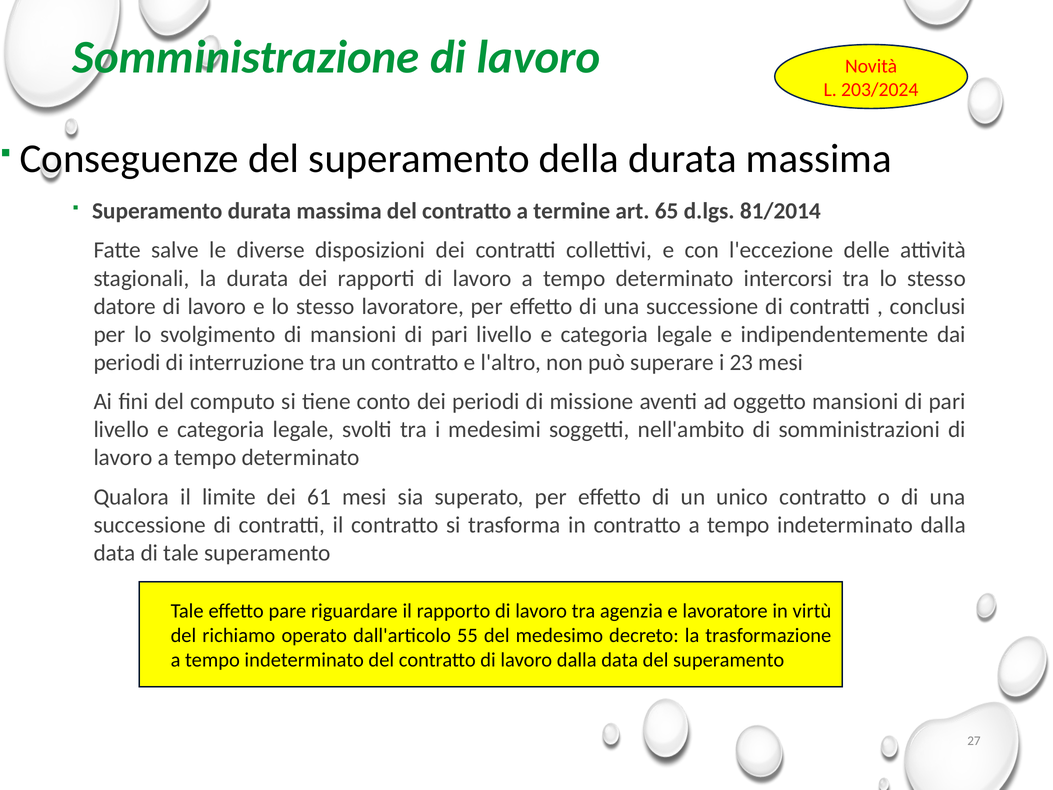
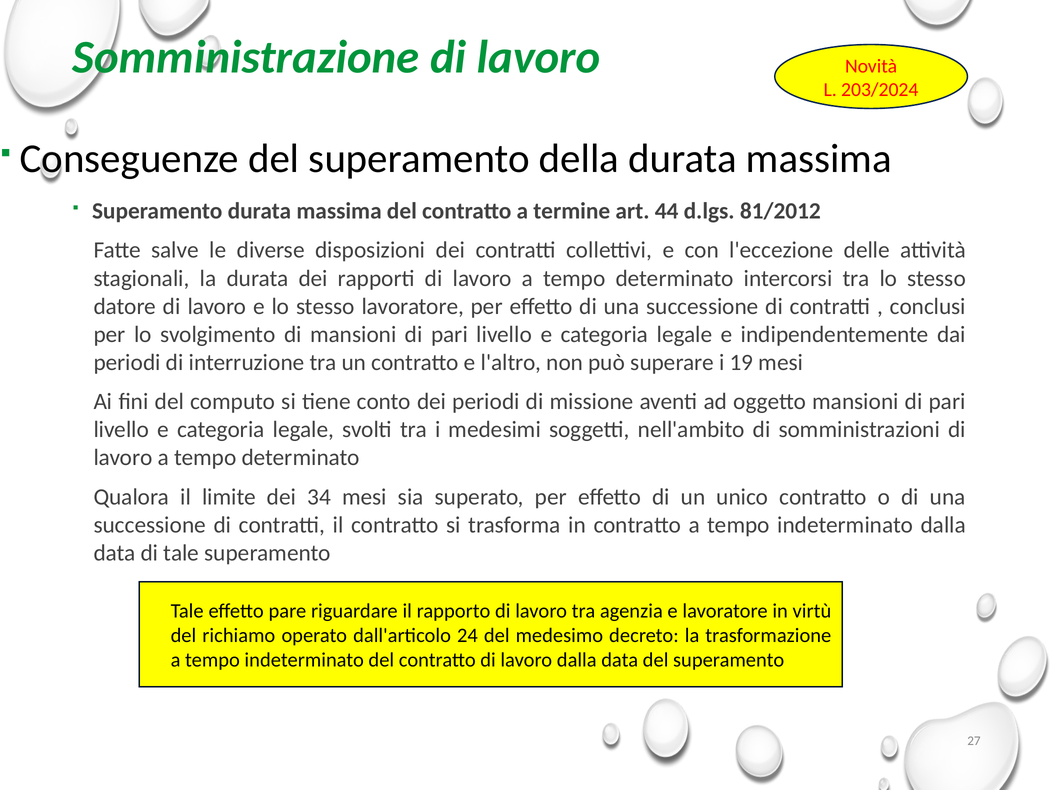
65: 65 -> 44 (667, 211)
81/2014: 81/2014 -> 81/2012 (780, 211)
23: 23 -> 19 (741, 362)
61: 61 -> 34 (319, 497)
55: 55 -> 24 (467, 635)
